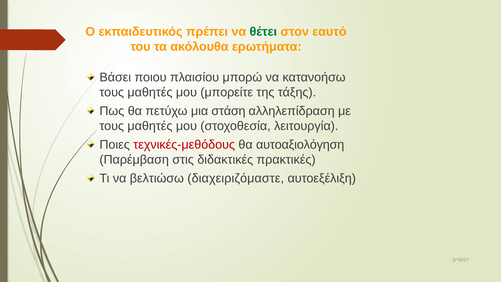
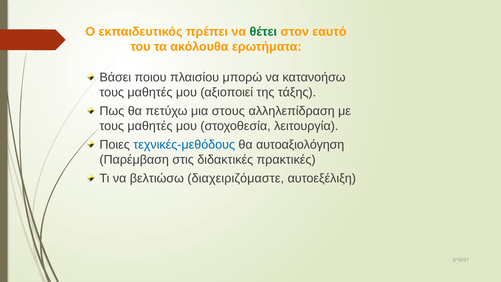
μπορείτε: μπορείτε -> αξιοποιεί (227, 92)
στάση: στάση -> στους (228, 111)
τεχνικές-μεθόδους colour: red -> blue (184, 145)
